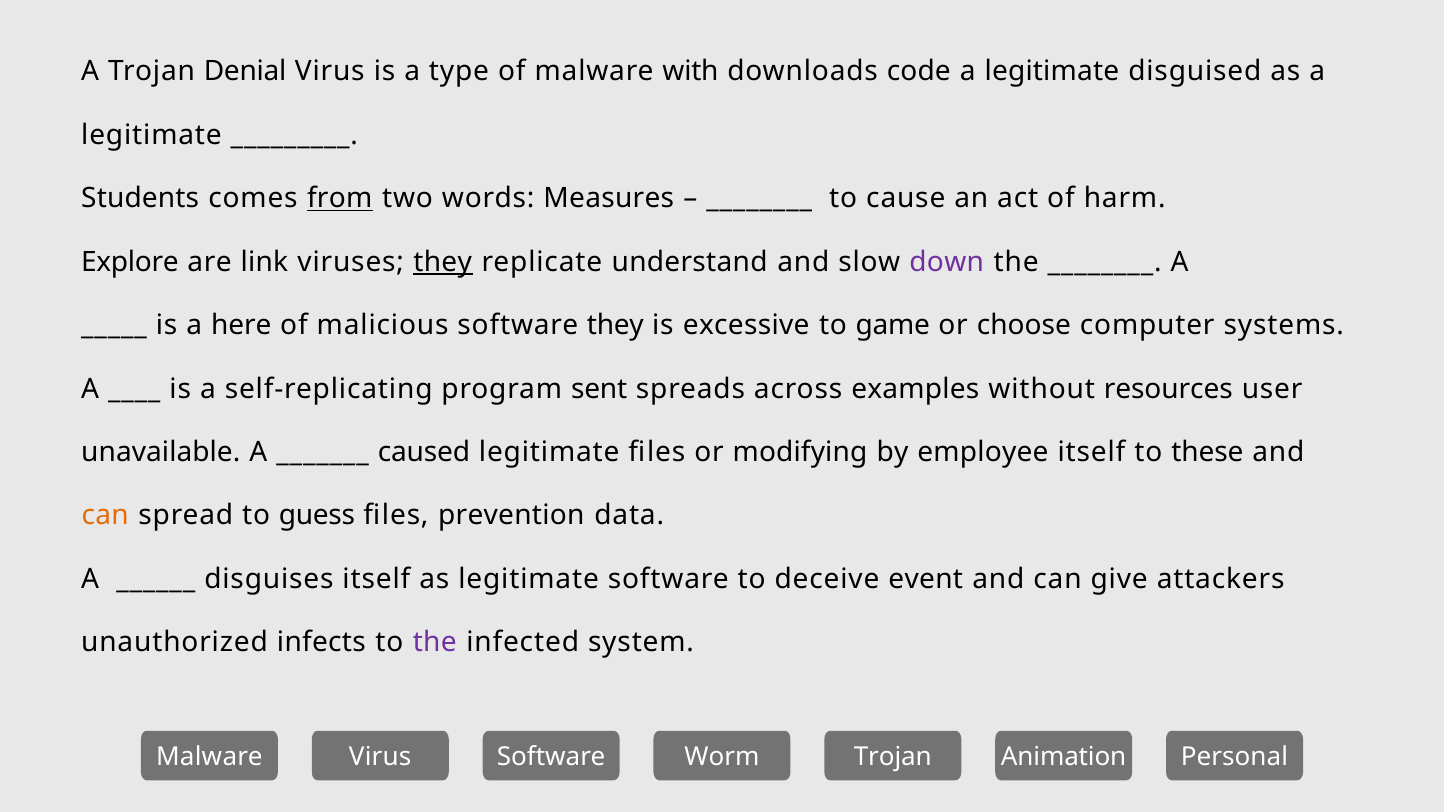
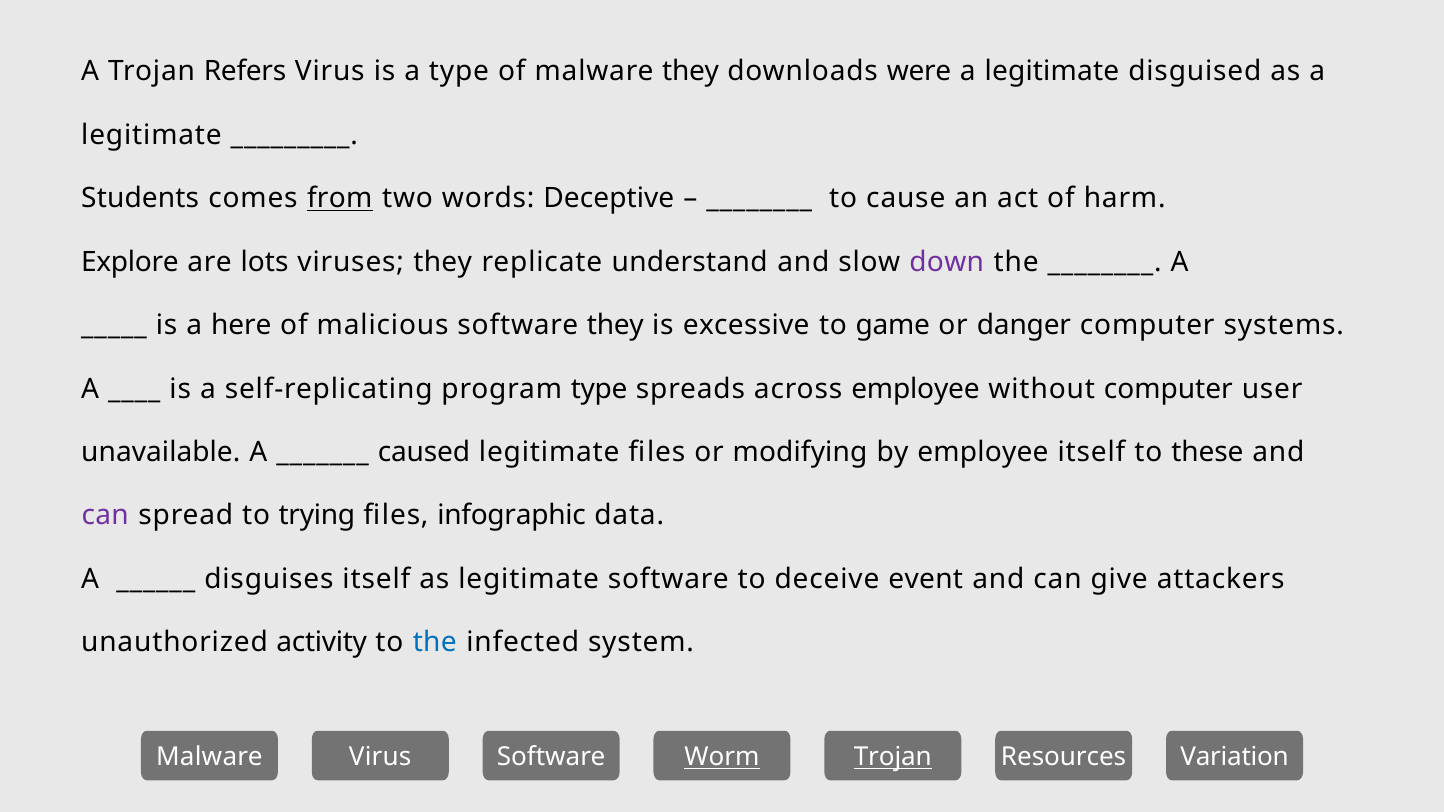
Denial: Denial -> Refers (245, 72)
malware with: with -> they (691, 72)
code: code -> were (919, 72)
Measures: Measures -> Deceptive (609, 199)
link: link -> lots (265, 262)
they underline: present -> none (443, 262)
choose: choose -> danger (1024, 325)
program sent: sent -> type (599, 389)
across examples: examples -> employee (915, 389)
without resources: resources -> computer (1168, 389)
can colour: orange -> purple (105, 516)
guess: guess -> trying (317, 516)
prevention: prevention -> infographic (512, 516)
infects: infects -> activity (322, 643)
the colour: purple -> blue (435, 643)
Worm underline: none -> present (722, 758)
Trojan underline: none -> present (893, 758)
Animation: Animation -> Resources (1064, 758)
Personal: Personal -> Variation (1235, 758)
